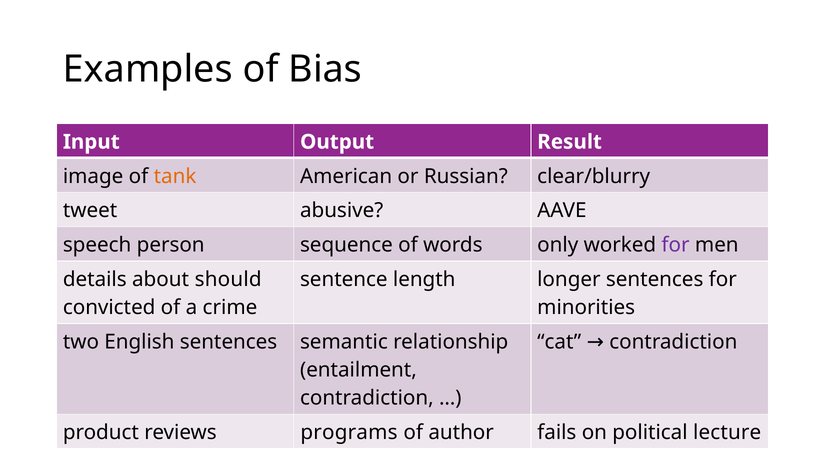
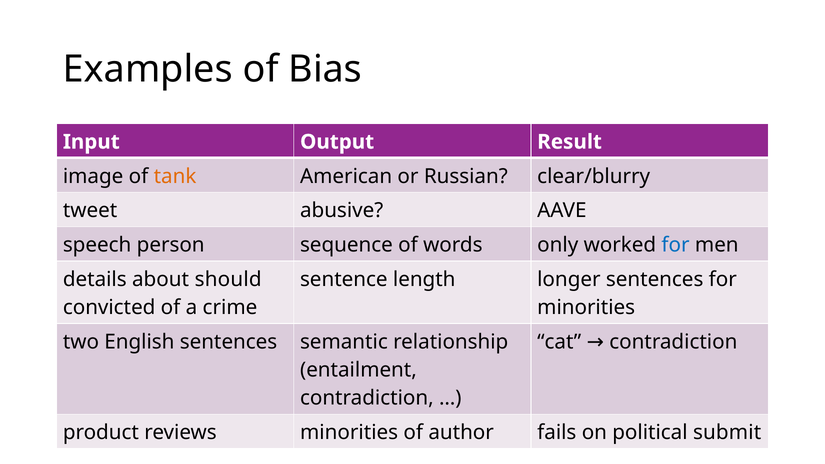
for colour: purple -> blue (676, 245)
reviews programs: programs -> minorities (349, 433)
lecture: lecture -> submit (727, 433)
